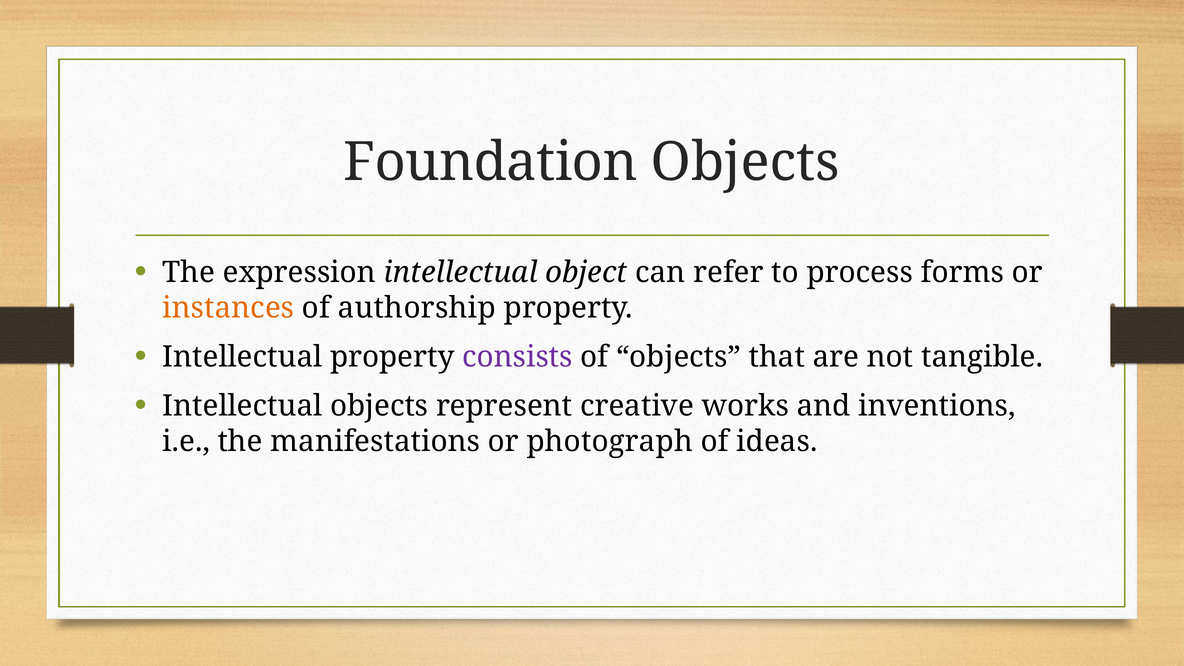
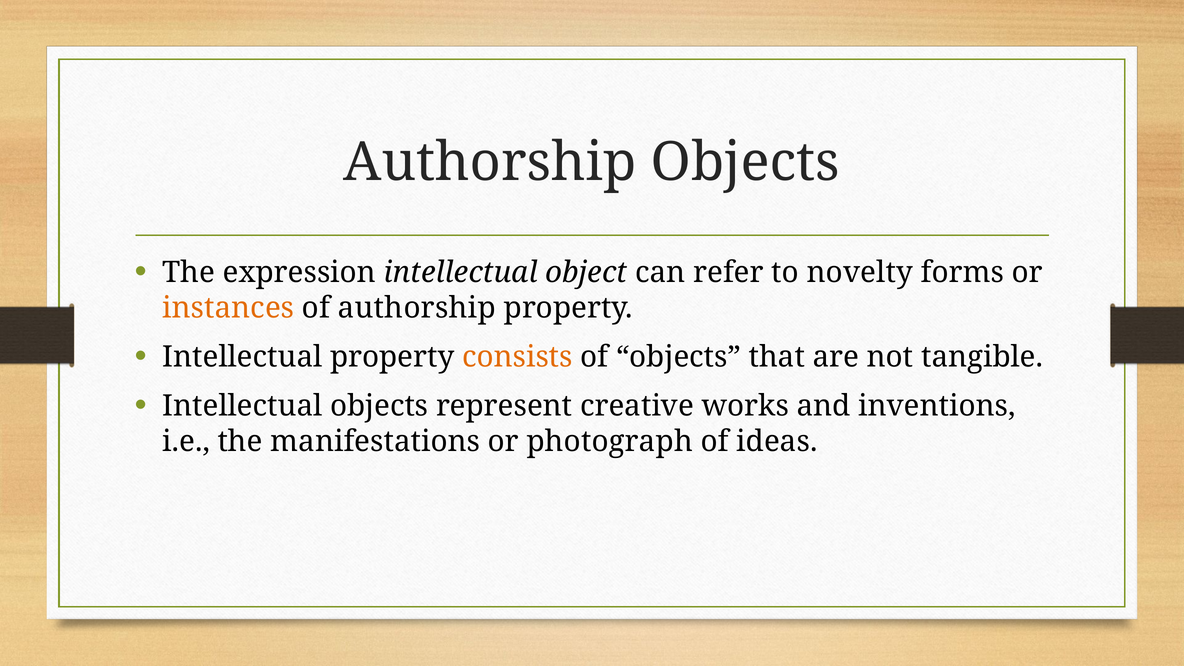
Foundation: Foundation -> Authorship (490, 162)
process: process -> novelty (860, 273)
consists colour: purple -> orange (517, 357)
